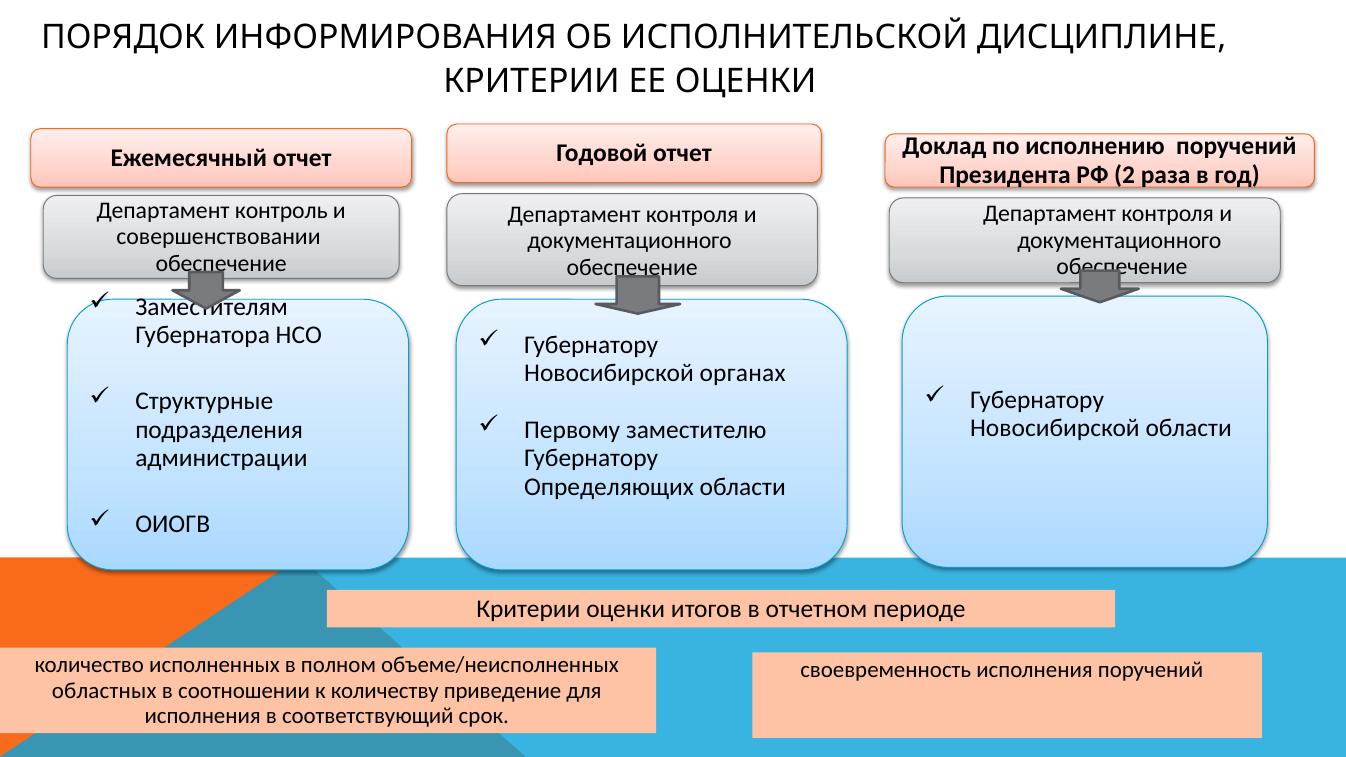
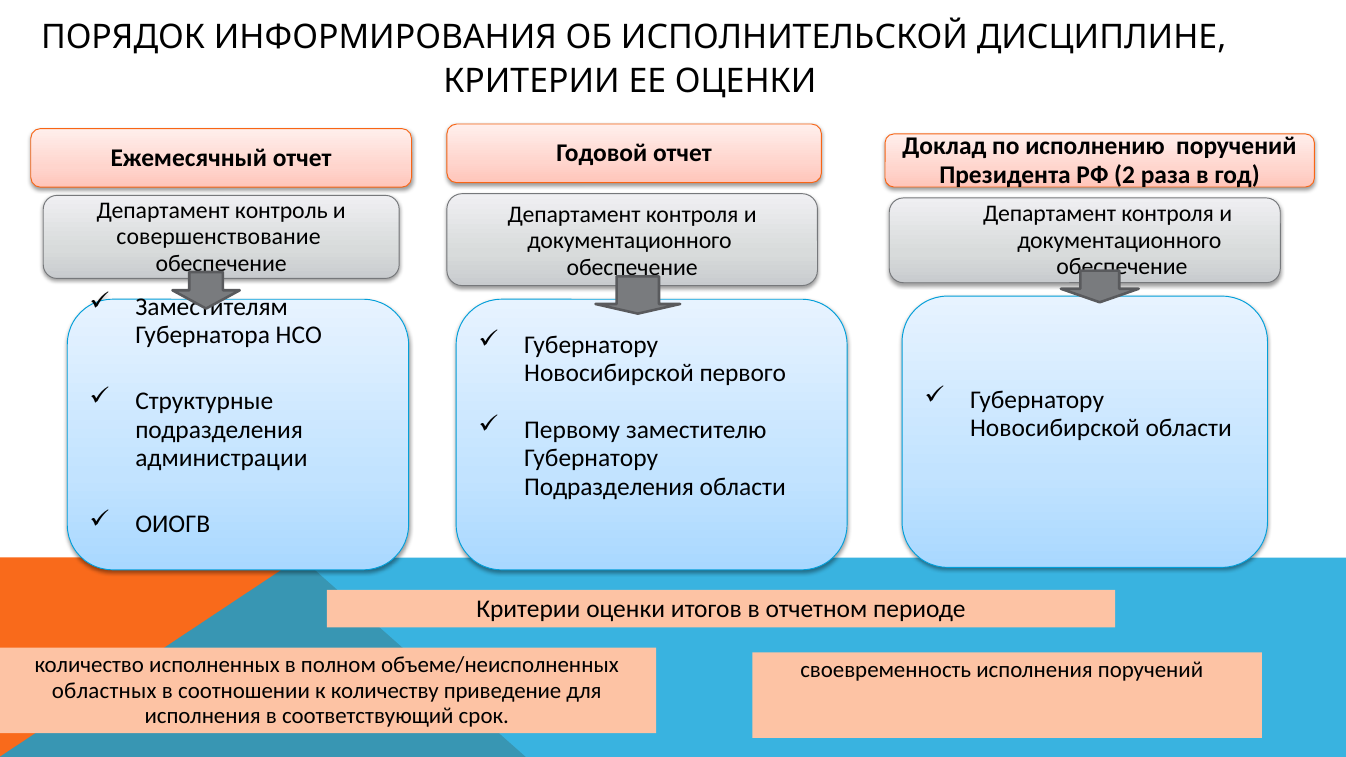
совершенствовании: совершенствовании -> совершенствование (219, 237)
органах: органах -> первого (743, 373)
Определяющих: Определяющих -> Подразделения (609, 487)
